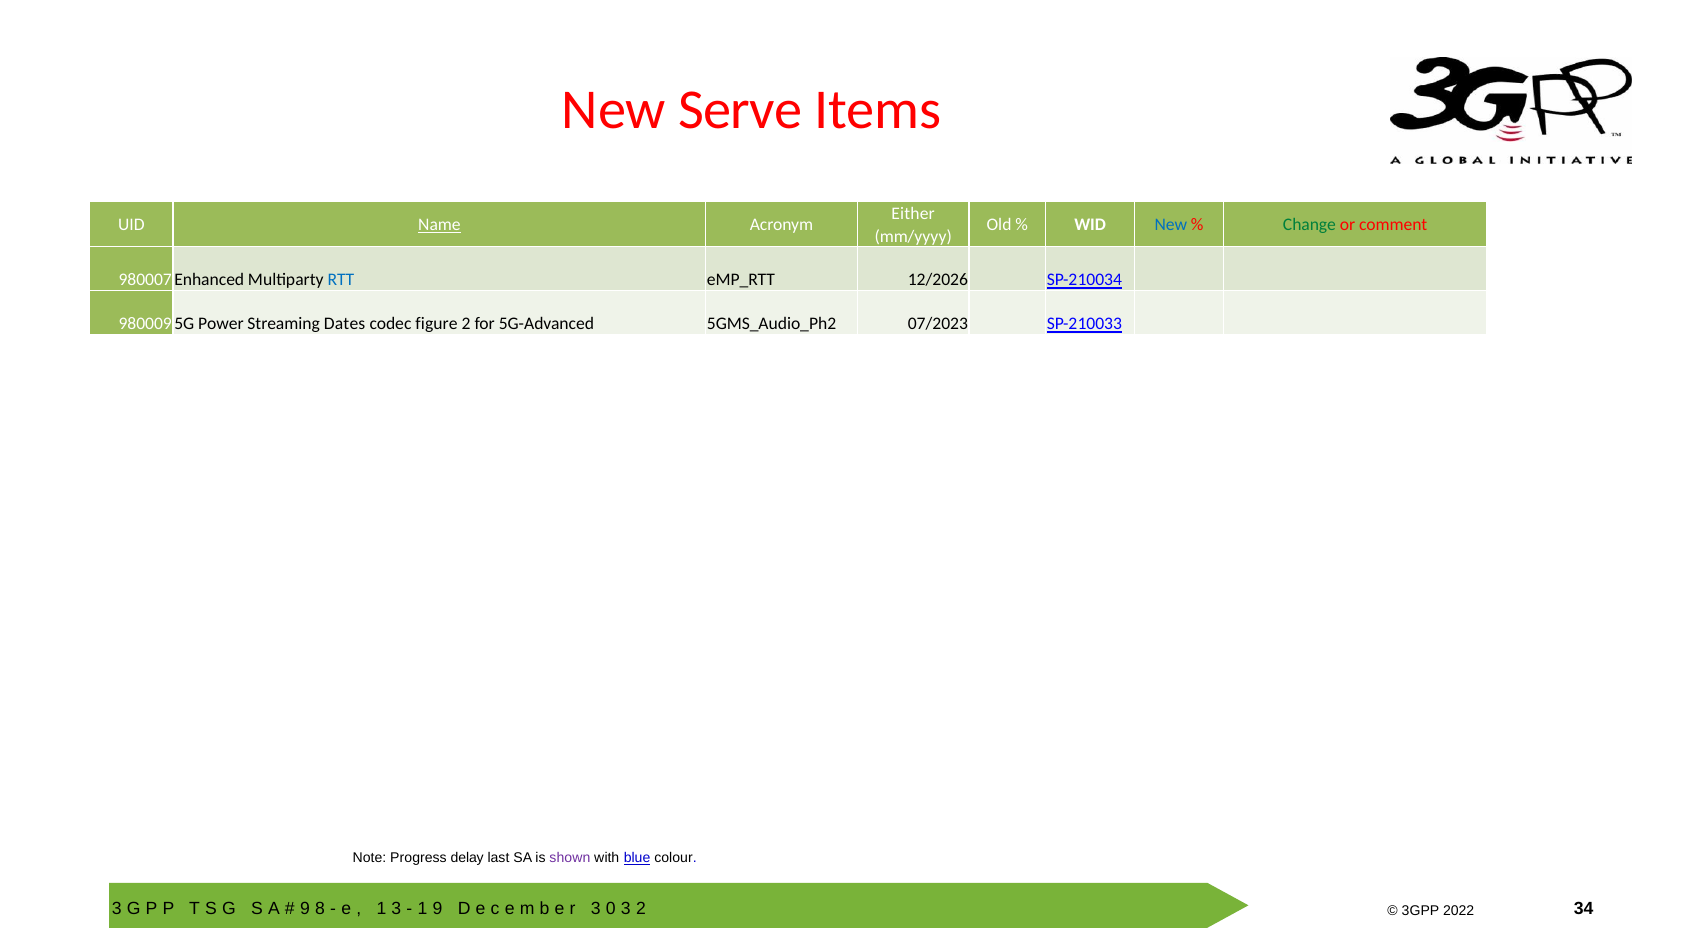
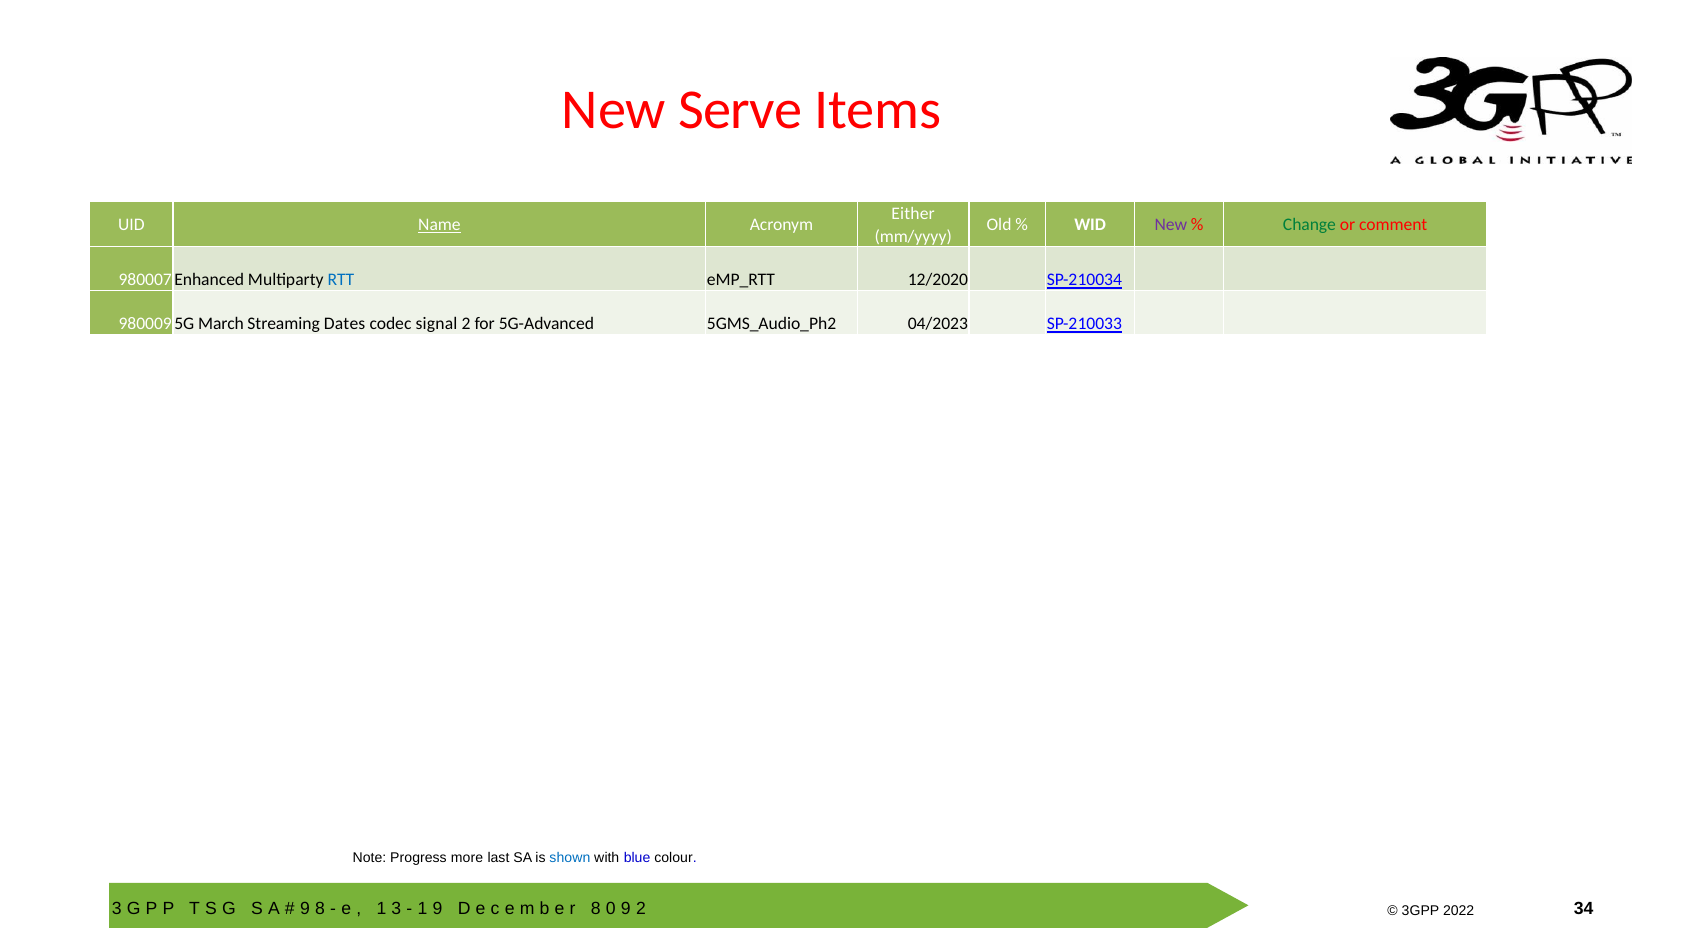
New colour: blue -> purple (1171, 225)
12/2026: 12/2026 -> 12/2020 (938, 280)
Power: Power -> March (221, 324)
figure: figure -> signal (437, 324)
07/2023: 07/2023 -> 04/2023 (938, 324)
delay: delay -> more (467, 858)
shown colour: purple -> blue (570, 858)
blue underline: present -> none (637, 858)
3: 3 -> 8 (596, 908)
3: 3 -> 9 (626, 908)
